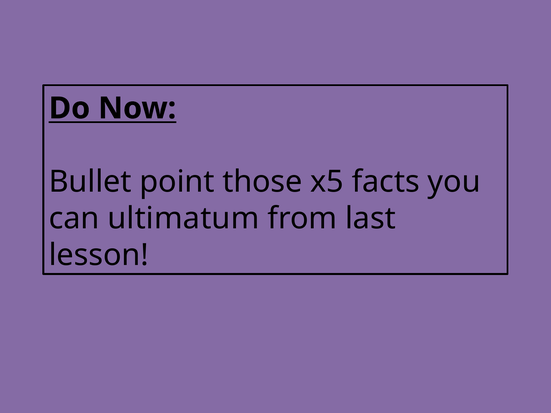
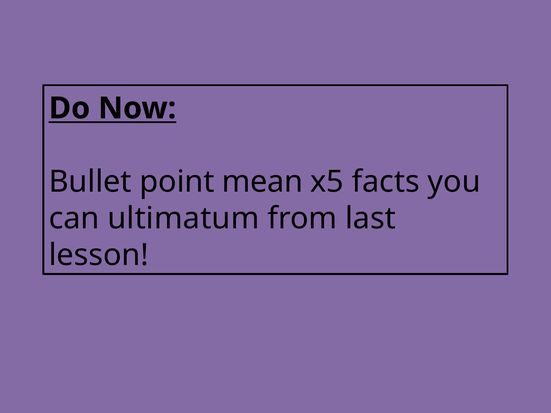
those: those -> mean (262, 182)
